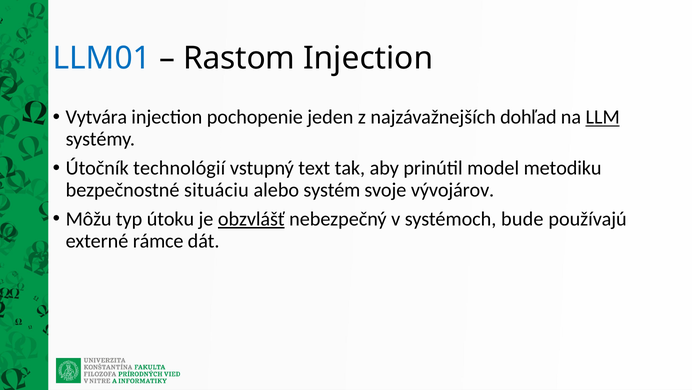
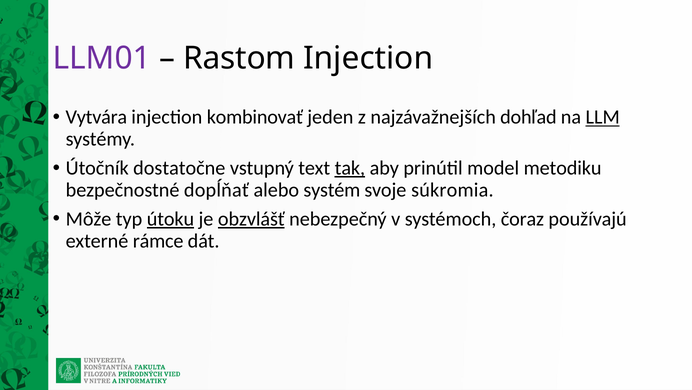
LLM01 colour: blue -> purple (102, 58)
pochopenie: pochopenie -> kombinovať (255, 117)
technológií: technológií -> dostatočne (179, 168)
tak underline: none -> present (350, 168)
situáciu: situáciu -> dopĺňať (216, 190)
vývojárov: vývojárov -> súkromia (452, 190)
Môžu: Môžu -> Môže (89, 219)
útoku underline: none -> present (170, 219)
bude: bude -> čoraz (522, 219)
